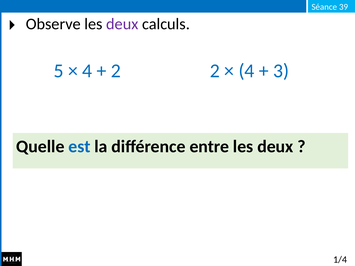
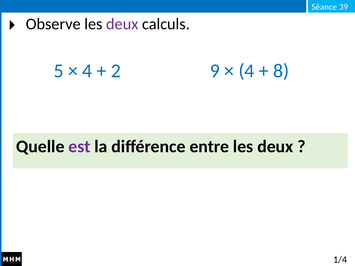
2 2: 2 -> 9 (215, 71)
3: 3 -> 8 (281, 71)
est colour: blue -> purple (79, 147)
